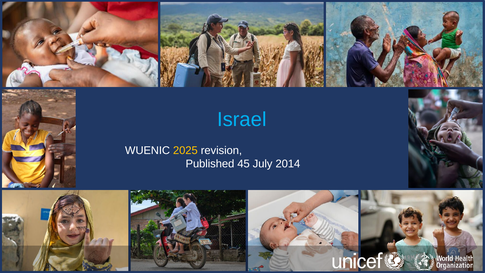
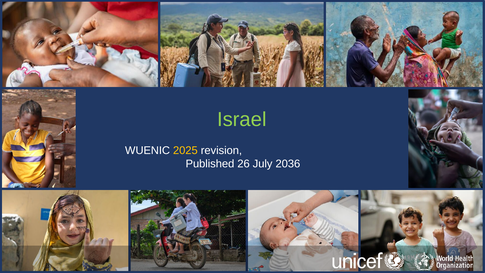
Israel colour: light blue -> light green (242, 119)
45: 45 -> 26 (244, 164)
2014: 2014 -> 2036 (288, 164)
